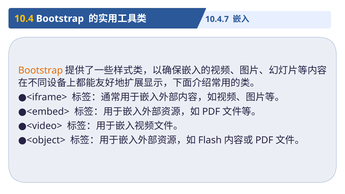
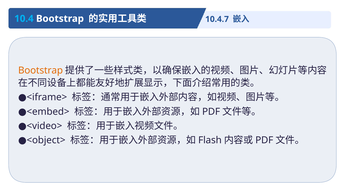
10.4 colour: yellow -> light blue (24, 19)
